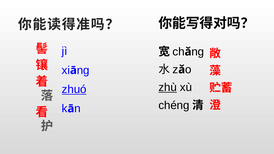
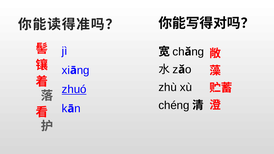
zhù underline: present -> none (168, 87)
